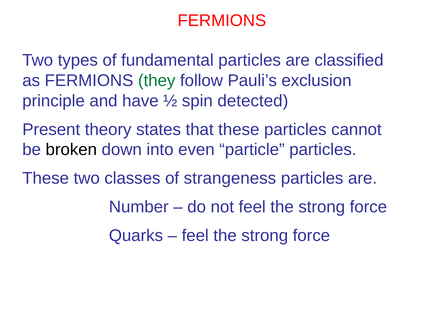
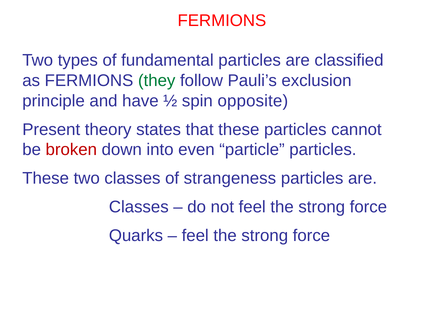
detected: detected -> opposite (253, 101)
broken colour: black -> red (71, 150)
Number: Number -> Classes (139, 207)
